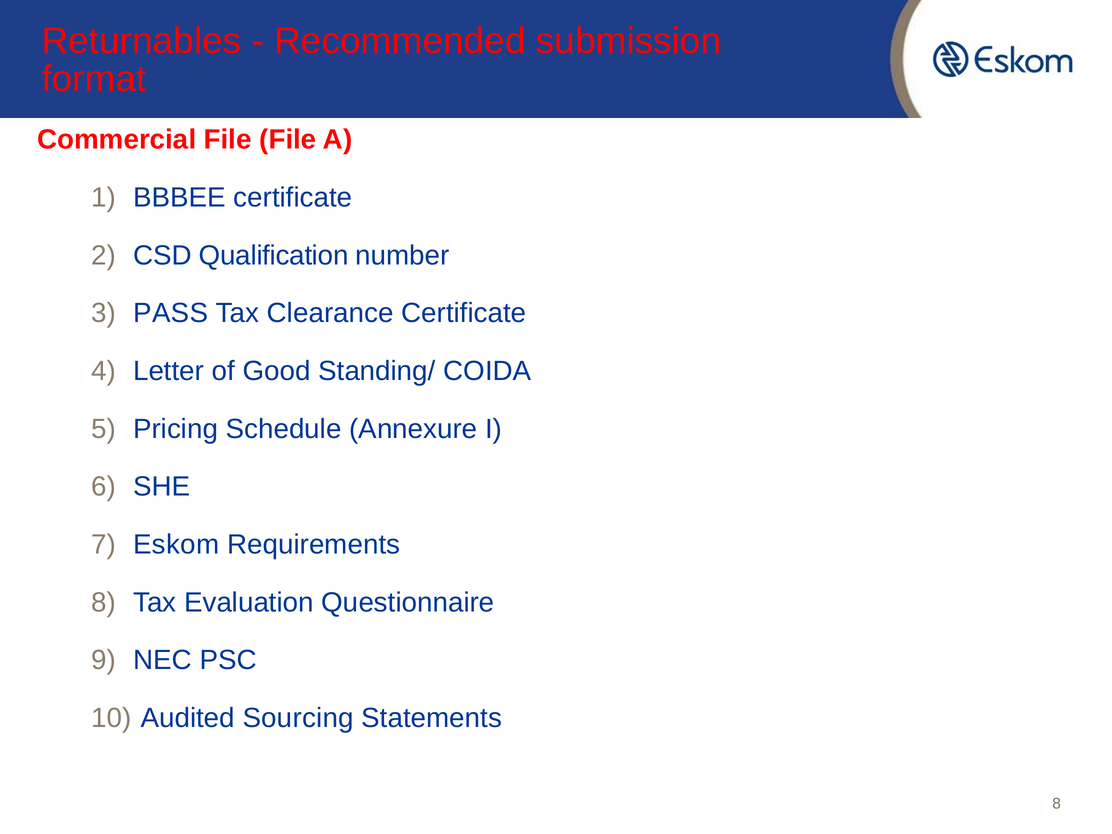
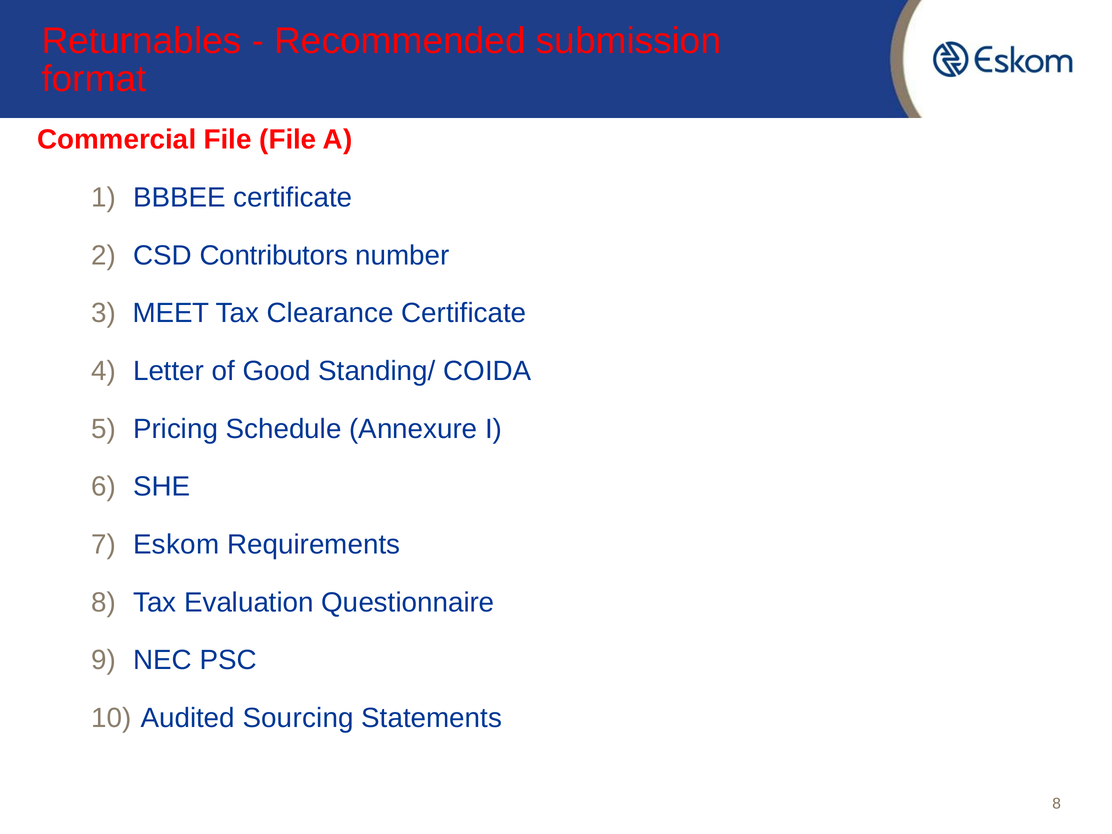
Qualification: Qualification -> Contributors (274, 255)
PASS: PASS -> MEET (171, 313)
